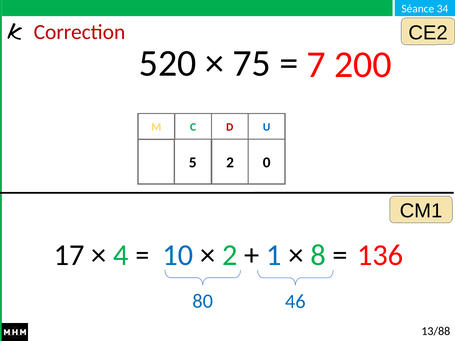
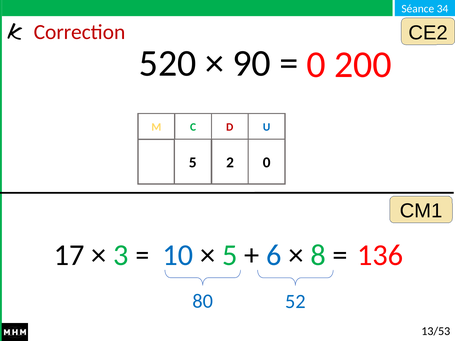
75: 75 -> 90 (252, 63)
7: 7 -> 0 (316, 65)
4: 4 -> 3 (121, 255)
2: 2 -> 5 (230, 255)
1: 1 -> 6 (274, 255)
46: 46 -> 52 (295, 302)
13/88: 13/88 -> 13/53 (436, 332)
